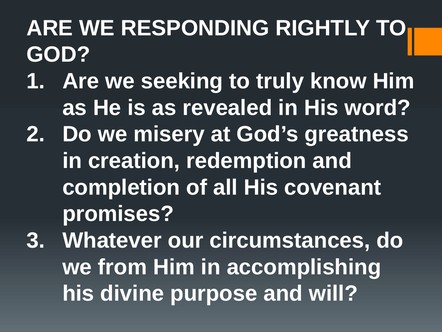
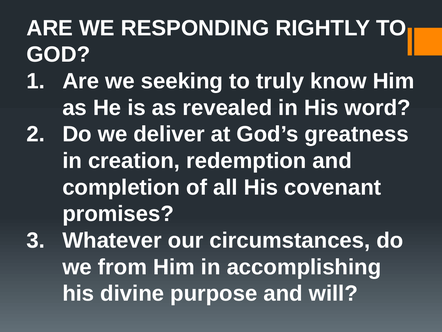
misery: misery -> deliver (169, 134)
